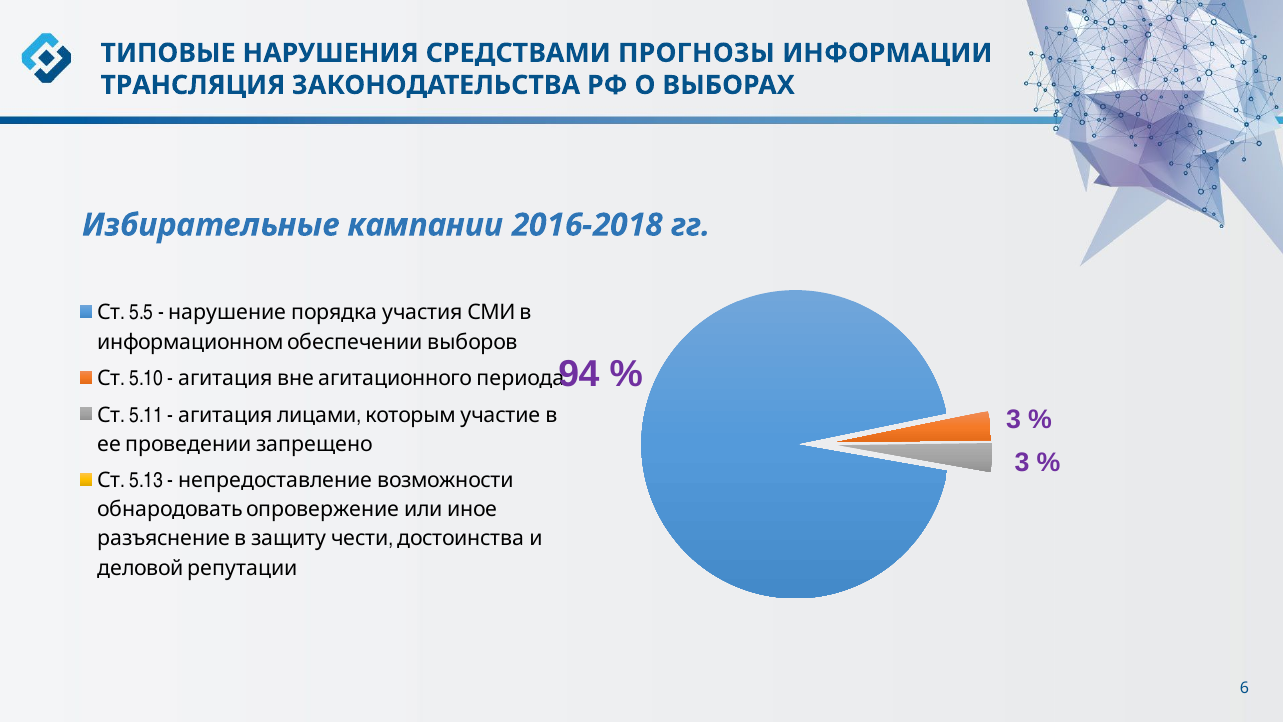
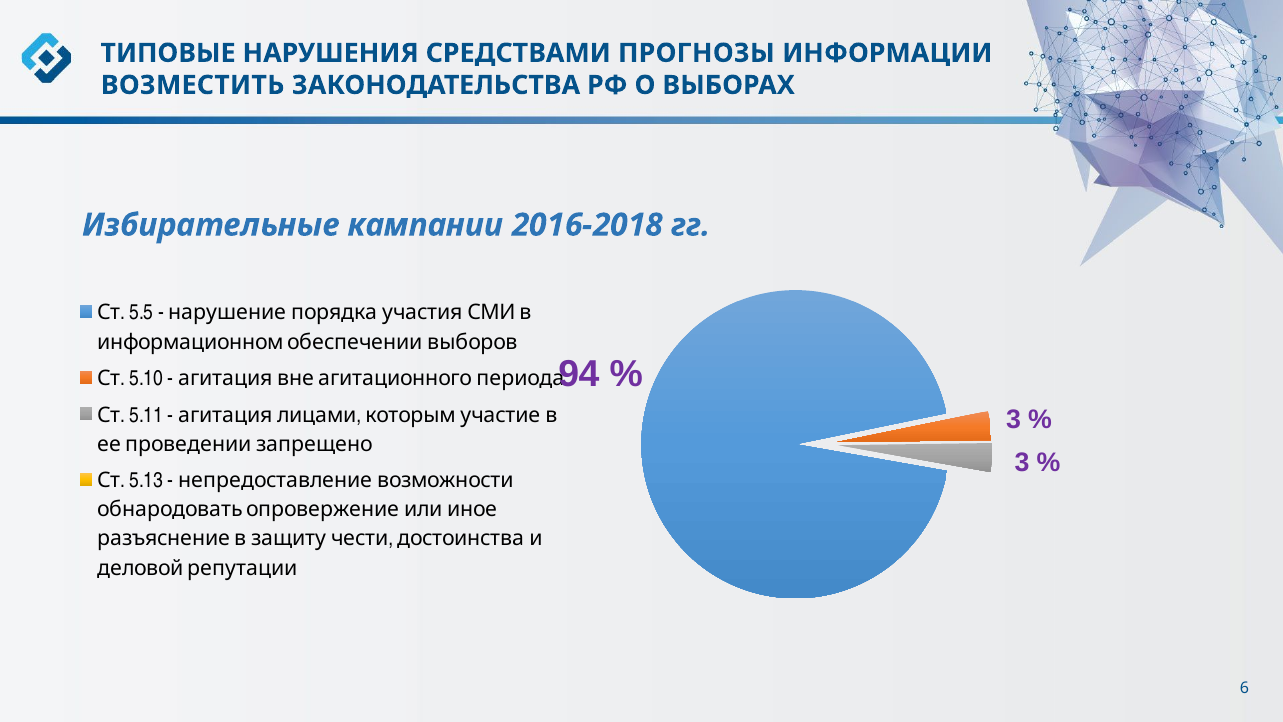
ТРАНСЛЯЦИЯ: ТРАНСЛЯЦИЯ -> ВОЗМЕСТИТЬ (193, 85)
